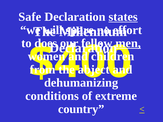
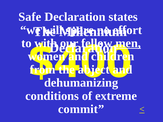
states underline: present -> none (123, 17)
does: does -> with (46, 43)
country: country -> commit (81, 109)
